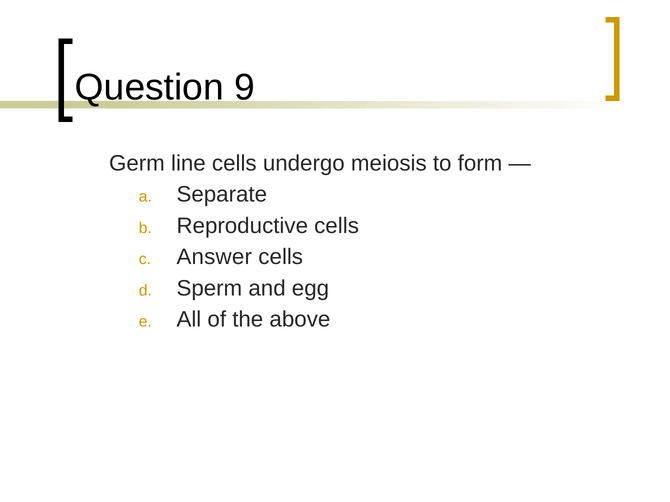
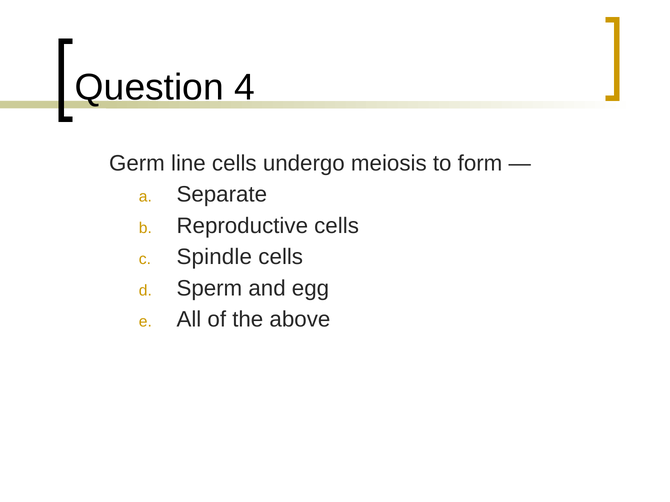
9: 9 -> 4 (244, 88)
Answer: Answer -> Spindle (214, 257)
